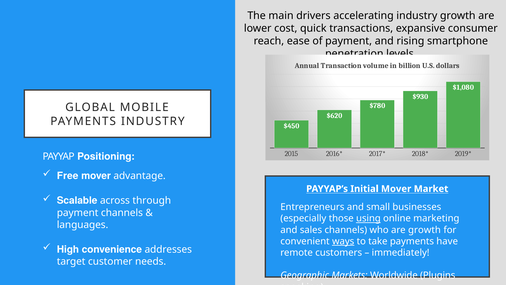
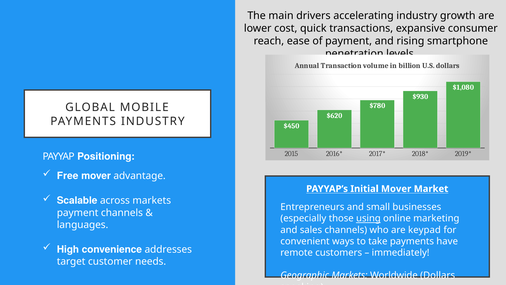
across through: through -> markets (152, 200)
are growth: growth -> keypad (424, 230)
ways underline: present -> none (343, 241)
Worldwide Plugins: Plugins -> Dollars (438, 275)
